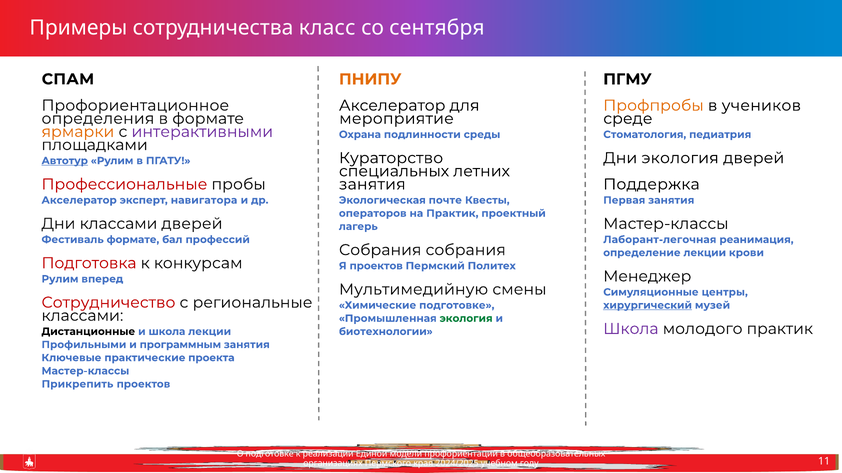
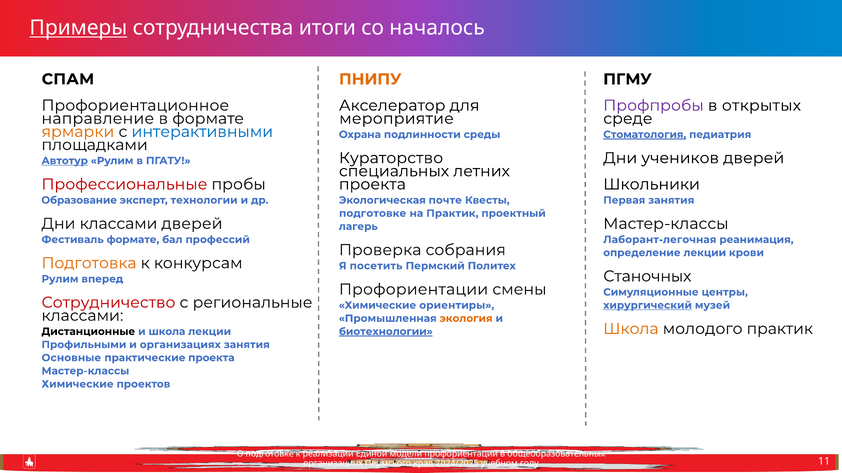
Примеры underline: none -> present (78, 28)
класс: класс -> итоги (327, 28)
сентября: сентября -> началось (437, 28)
Профпробы colour: orange -> purple (653, 106)
учеников: учеников -> открытых (761, 106)
определения: определения -> направление (98, 119)
интерактивными colour: purple -> blue (202, 132)
Стоматология underline: none -> present (645, 135)
Дни экология: экология -> учеников (680, 158)
занятия: занятия -> проекта (372, 185)
Поддержка: Поддержка -> Школьники (652, 185)
Акселератор: Акселератор -> Образование (79, 200)
навигатора: навигатора -> технологии (204, 200)
операторов: операторов -> подготовке (373, 214)
Собрания: Собрания -> Проверка (380, 250)
Подготовка colour: red -> orange (89, 263)
Я проектов: проектов -> посетить (376, 266)
Менеджер: Менеджер -> Станочных (647, 277)
Мультимедийную: Мультимедийную -> Профориентации (413, 290)
Химические подготовке: подготовке -> ориентиры (457, 306)
экология colour: green -> orange (466, 319)
Школа colour: purple -> orange (631, 329)
биотехнологии underline: none -> present (386, 332)
и программным: программным -> организациях (180, 345)
Ключевые: Ключевые -> Основные (71, 358)
Прикрепить: Прикрепить -> Химические (78, 385)
